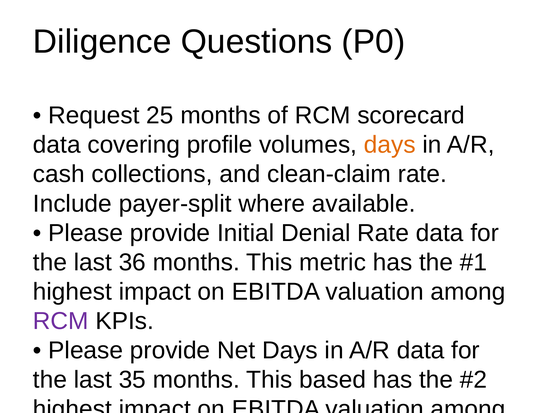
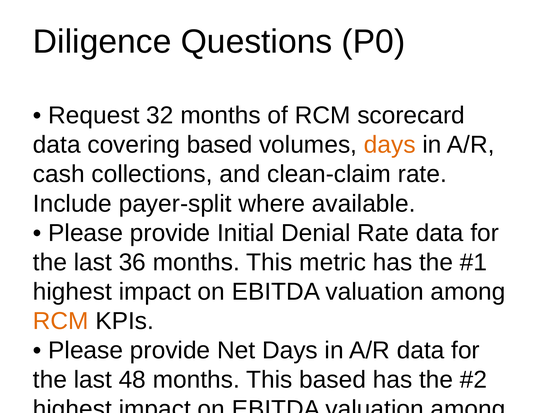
25: 25 -> 32 (160, 116)
covering profile: profile -> based (220, 145)
RCM colour: purple -> orange (61, 321)
35: 35 -> 48 (132, 380)
